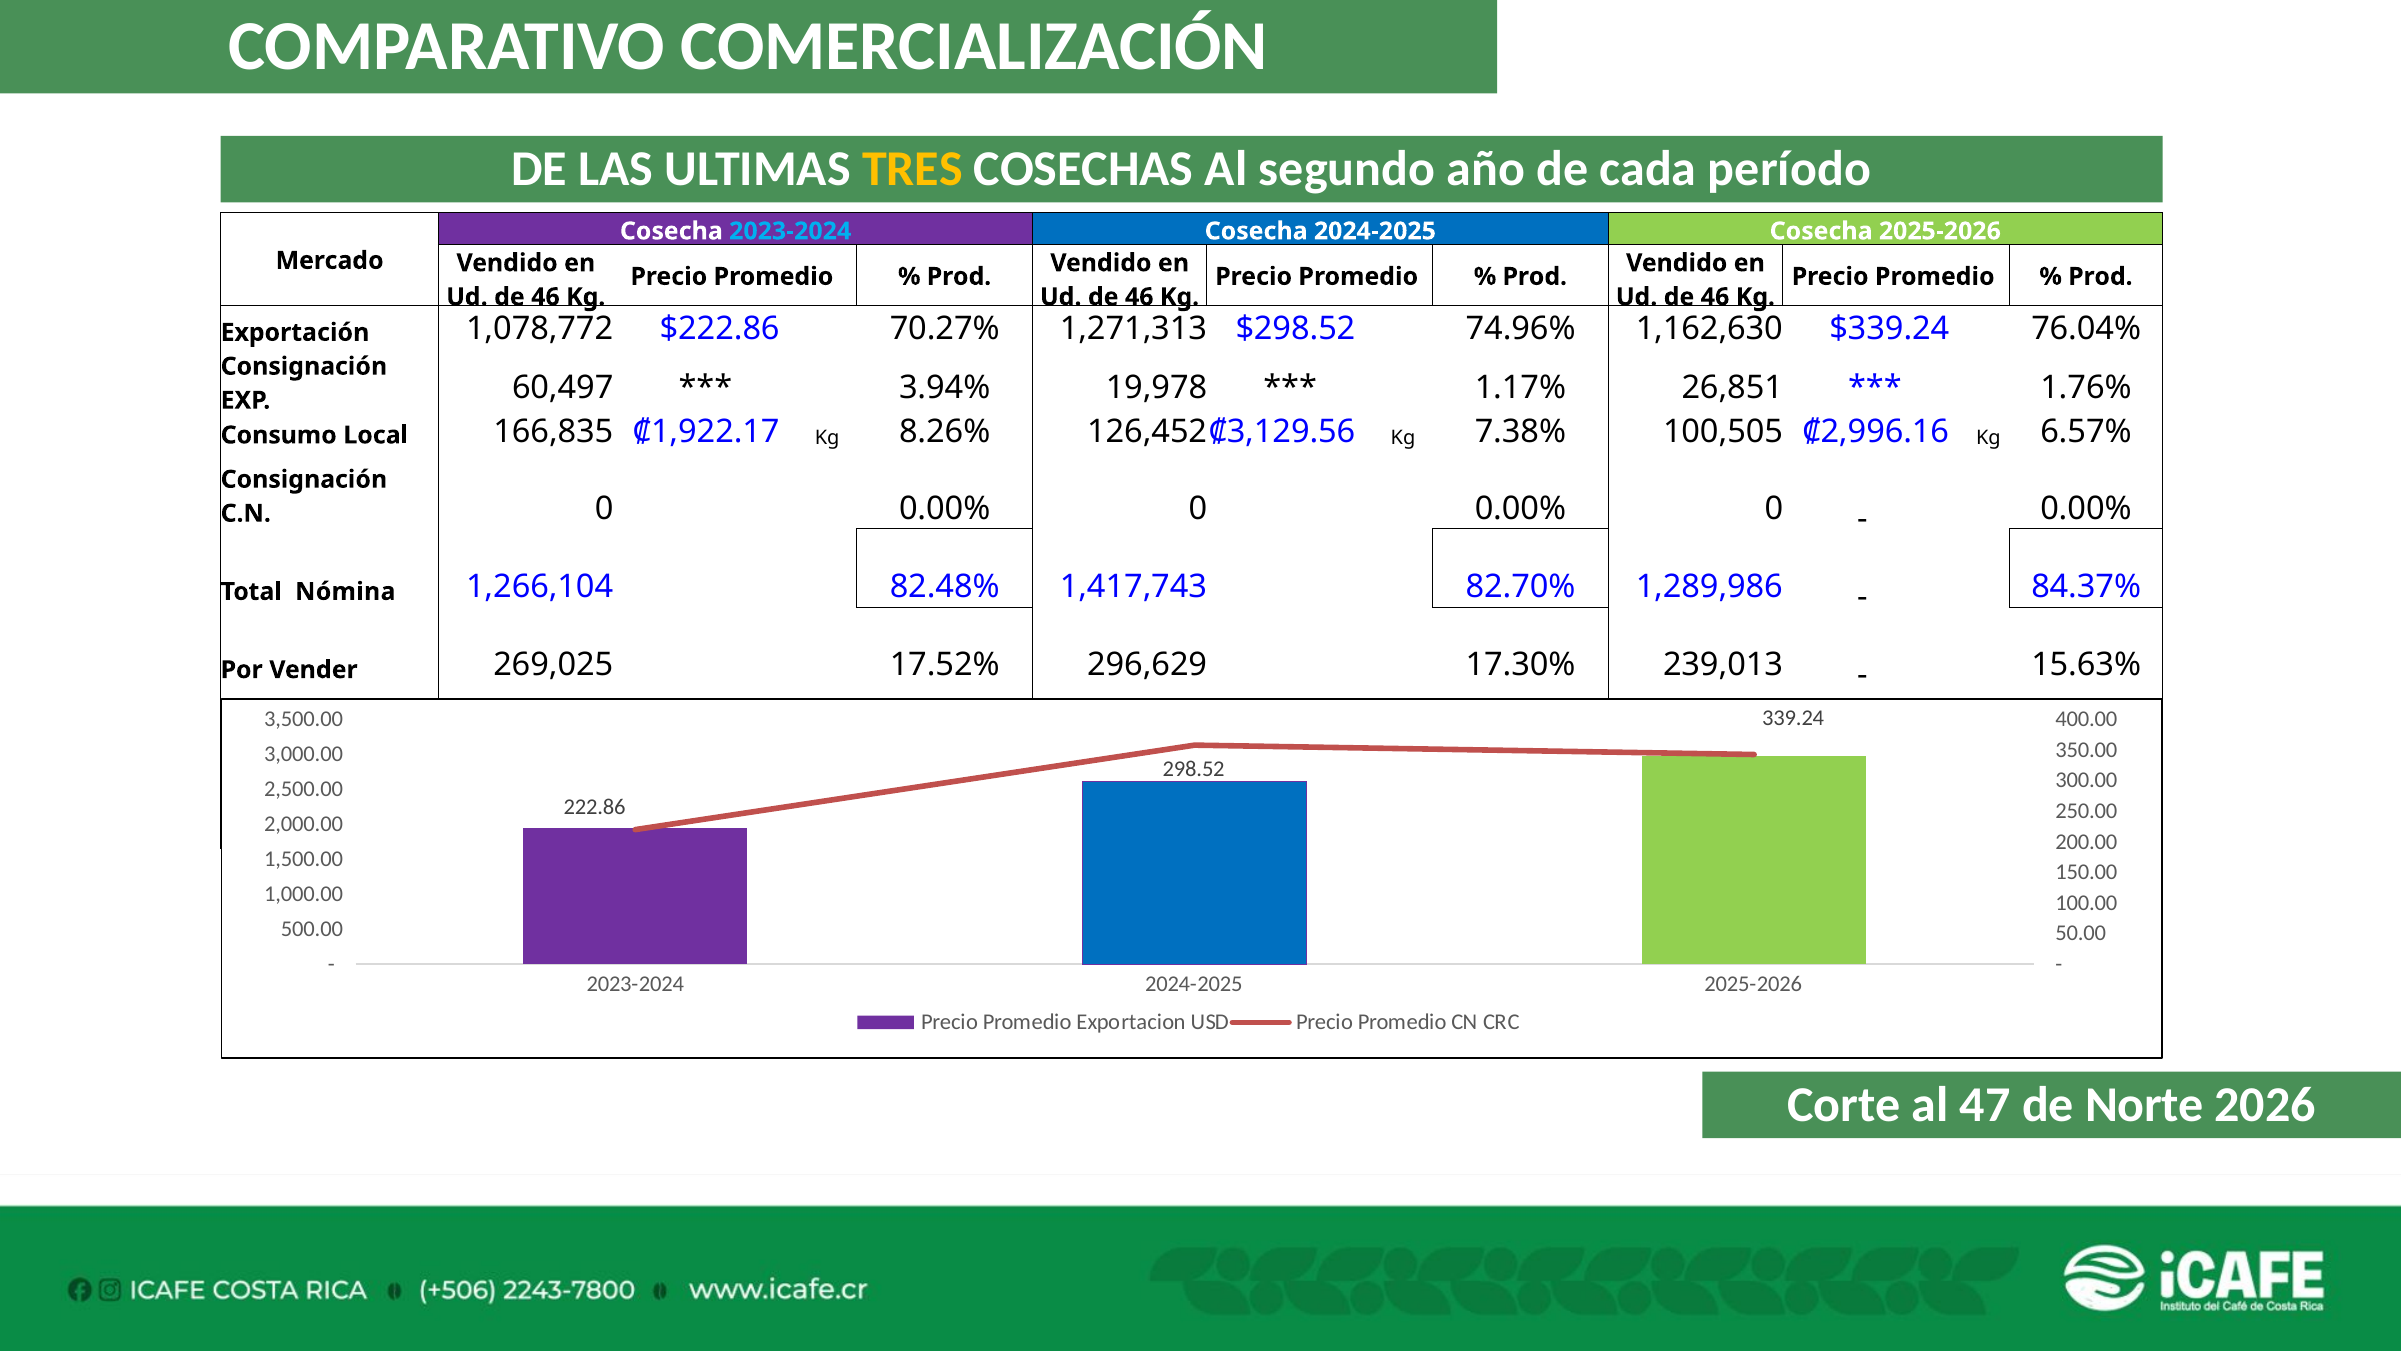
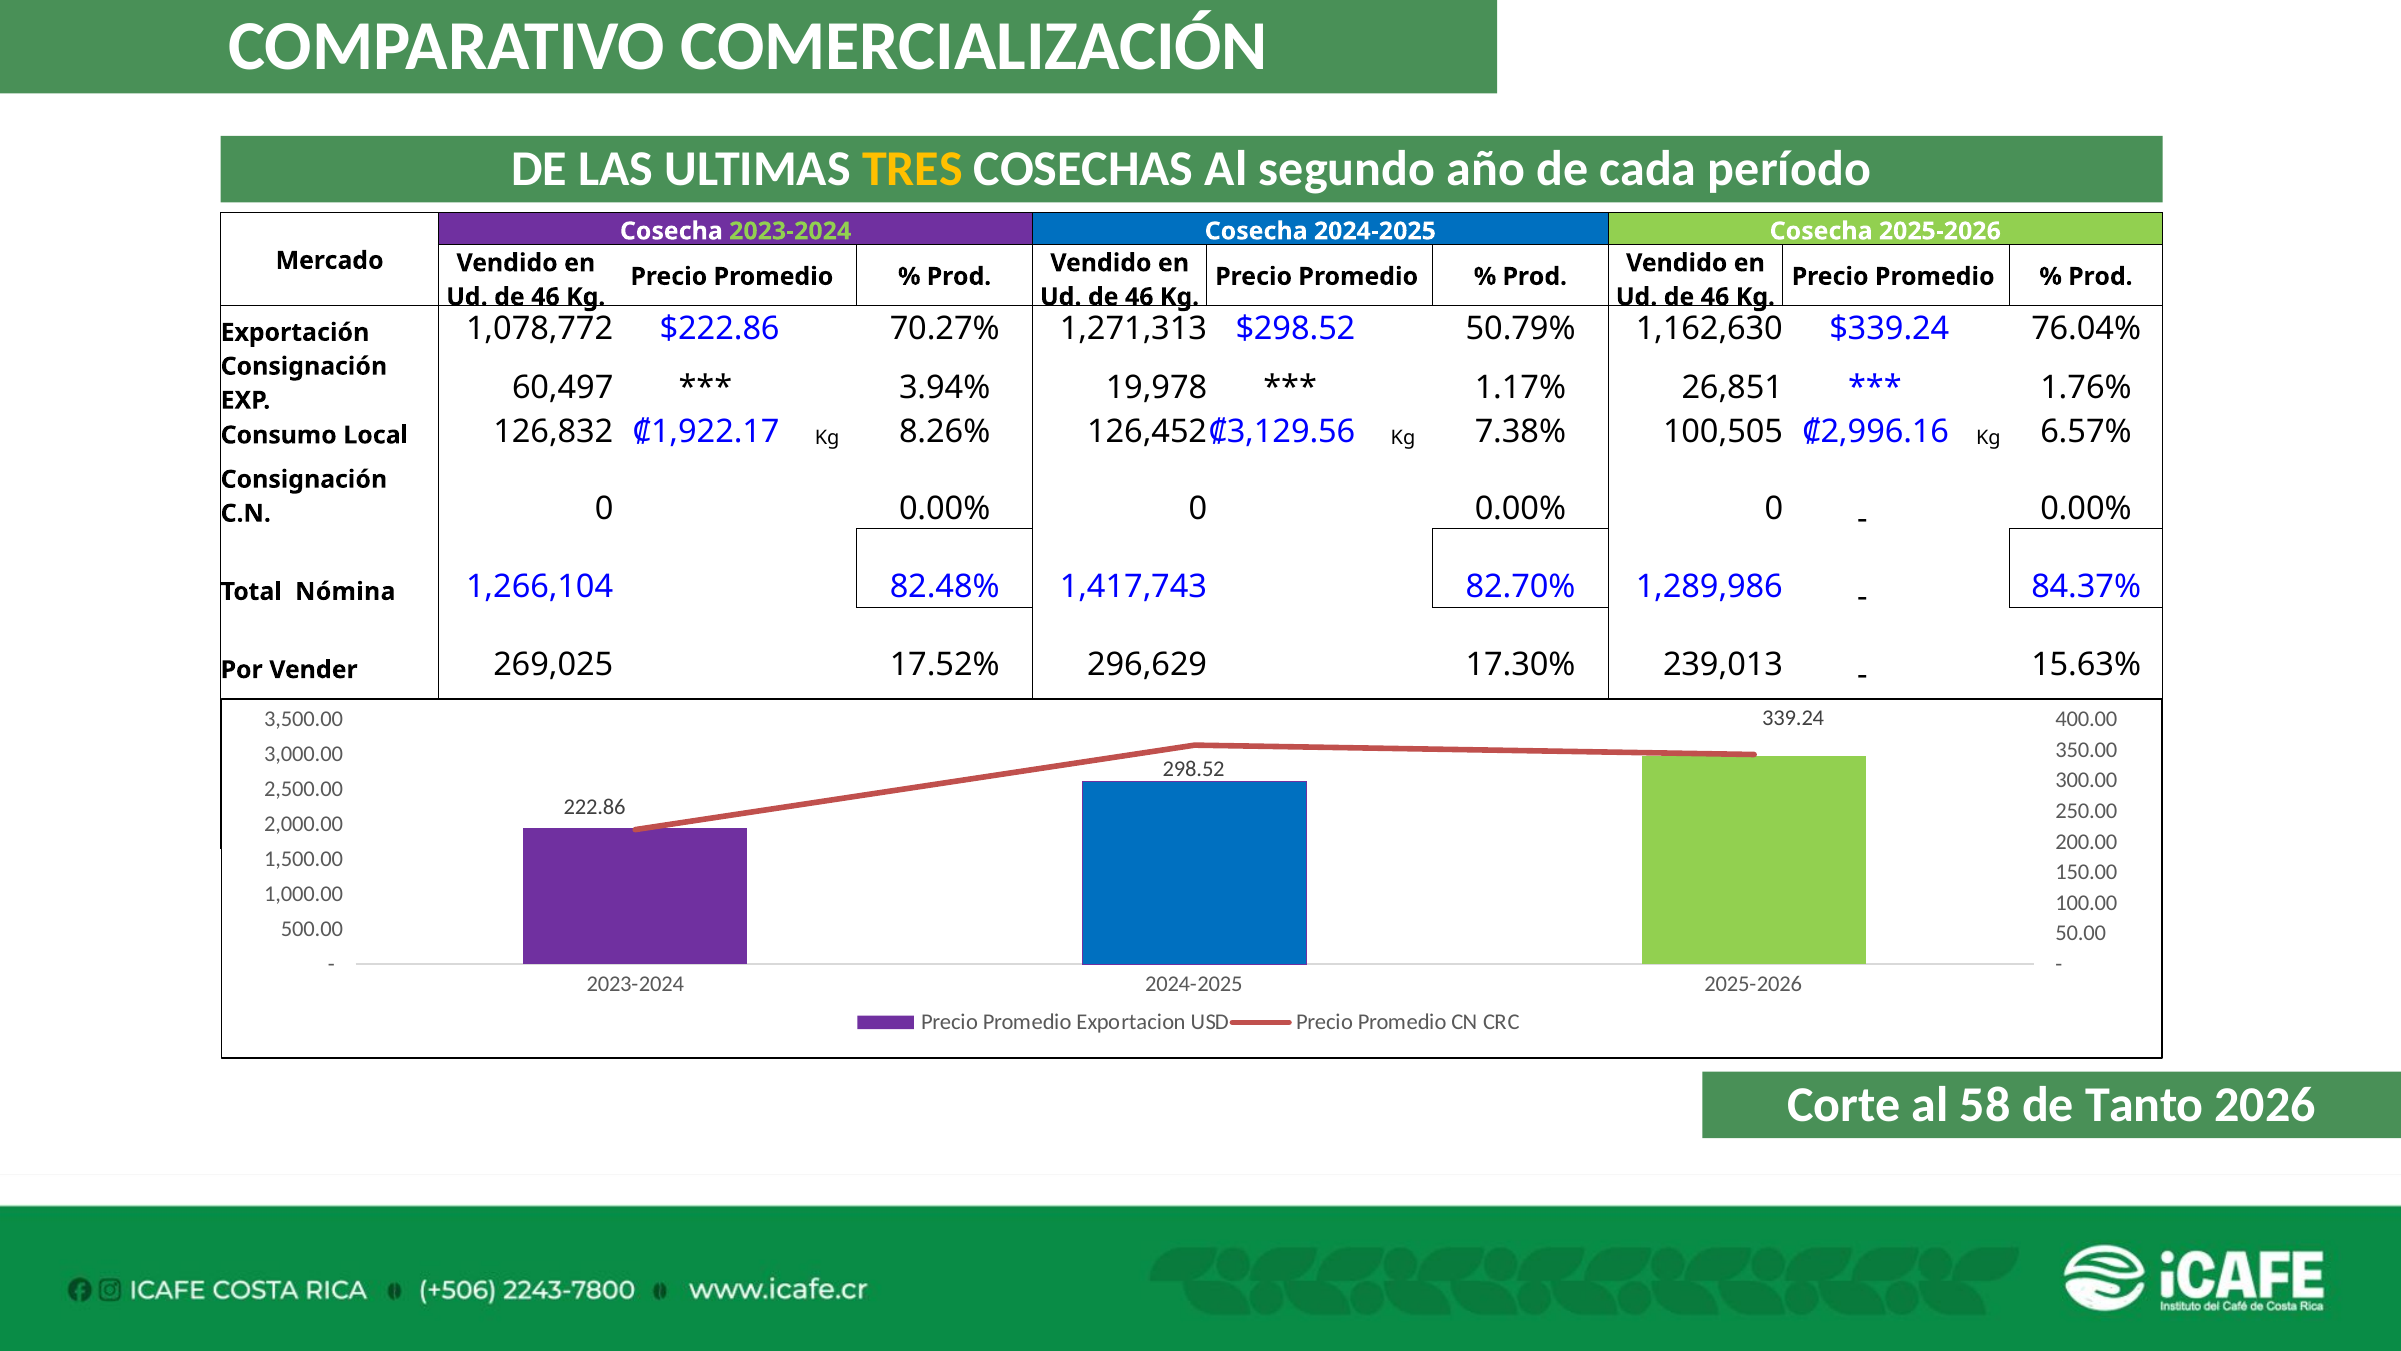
2023-2024 colour: light blue -> light green (790, 231)
74.96%: 74.96% -> 50.79% (1521, 329)
166,835: 166,835 -> 126,832 (553, 432)
47: 47 -> 58 (1985, 1104)
Norte: Norte -> Tanto (2144, 1104)
